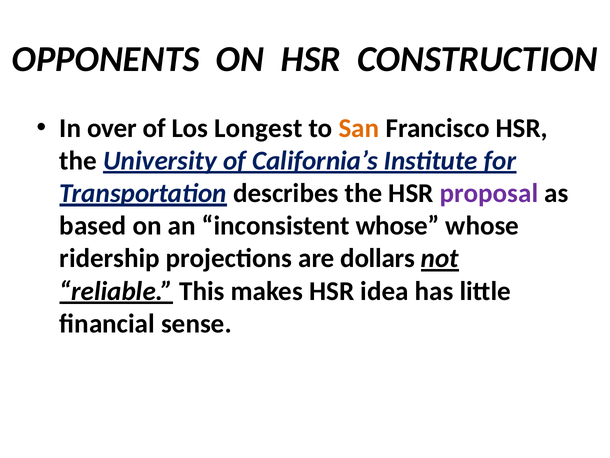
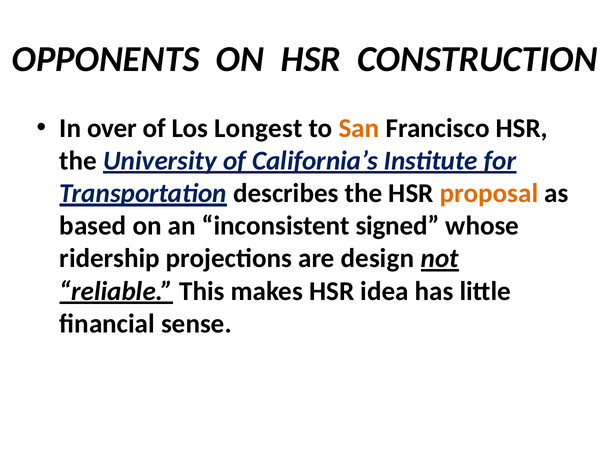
proposal colour: purple -> orange (489, 193)
inconsistent whose: whose -> signed (398, 226)
dollars: dollars -> design (377, 258)
